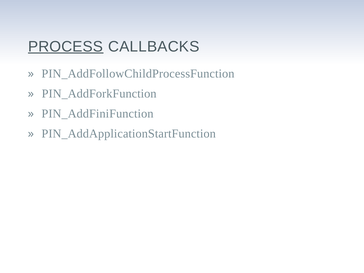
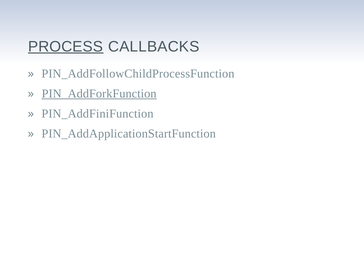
PIN_AddForkFunction underline: none -> present (99, 94)
